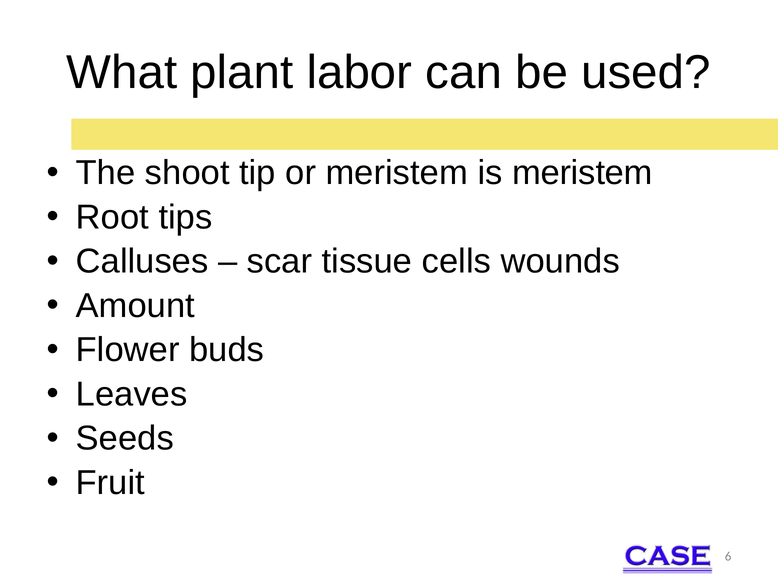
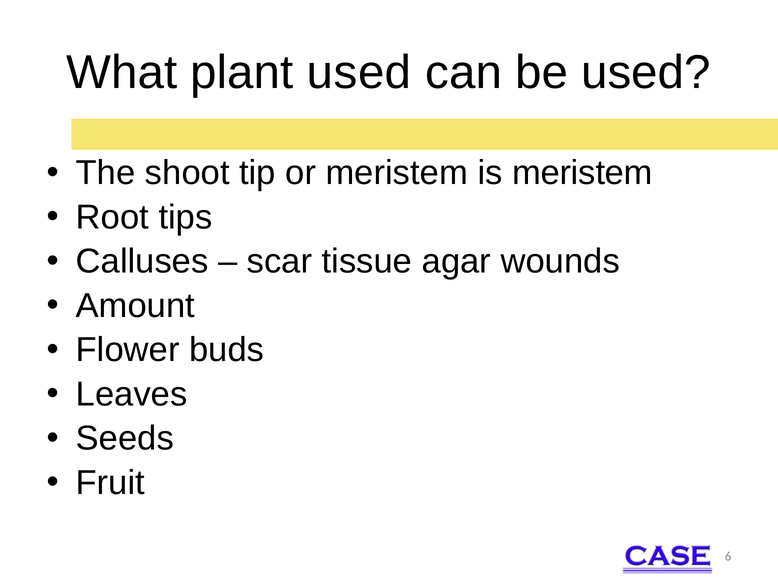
plant labor: labor -> used (359, 73)
cells: cells -> agar (456, 262)
